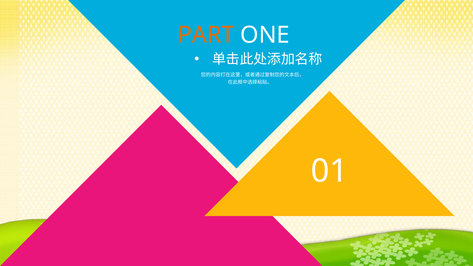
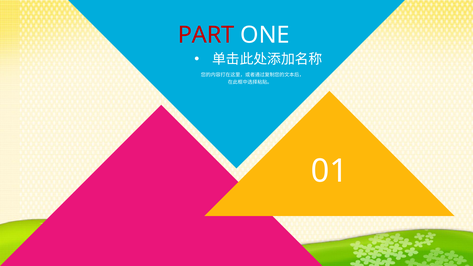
PART colour: orange -> red (206, 35)
